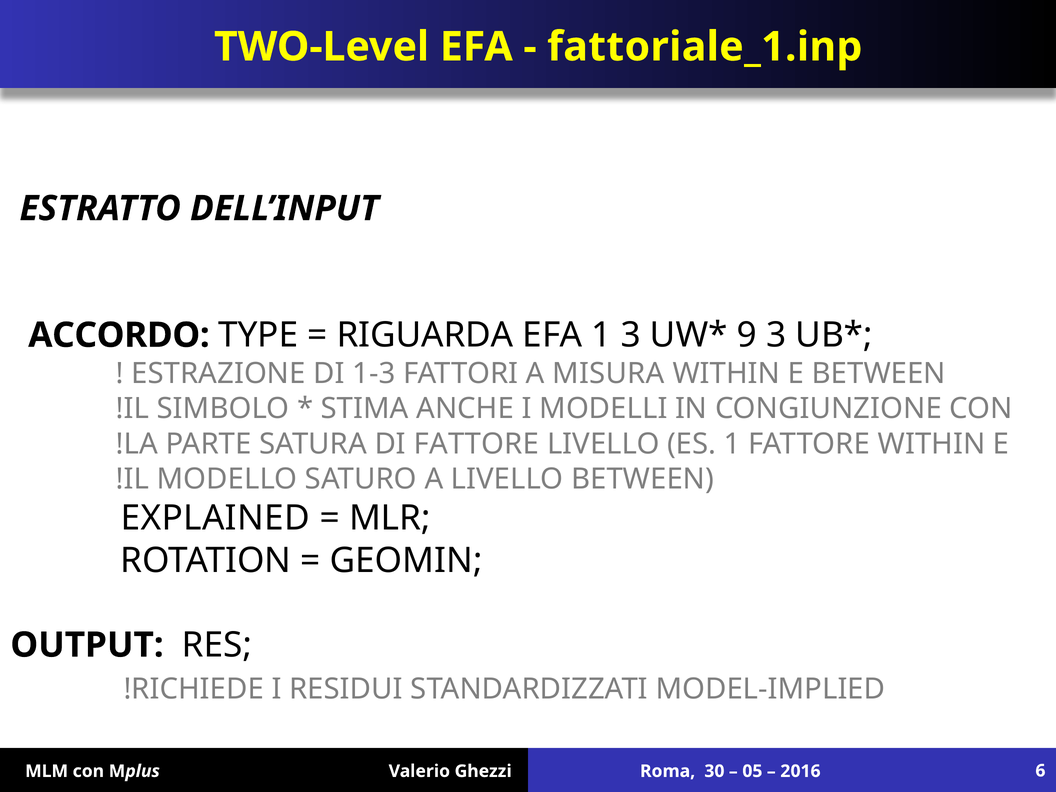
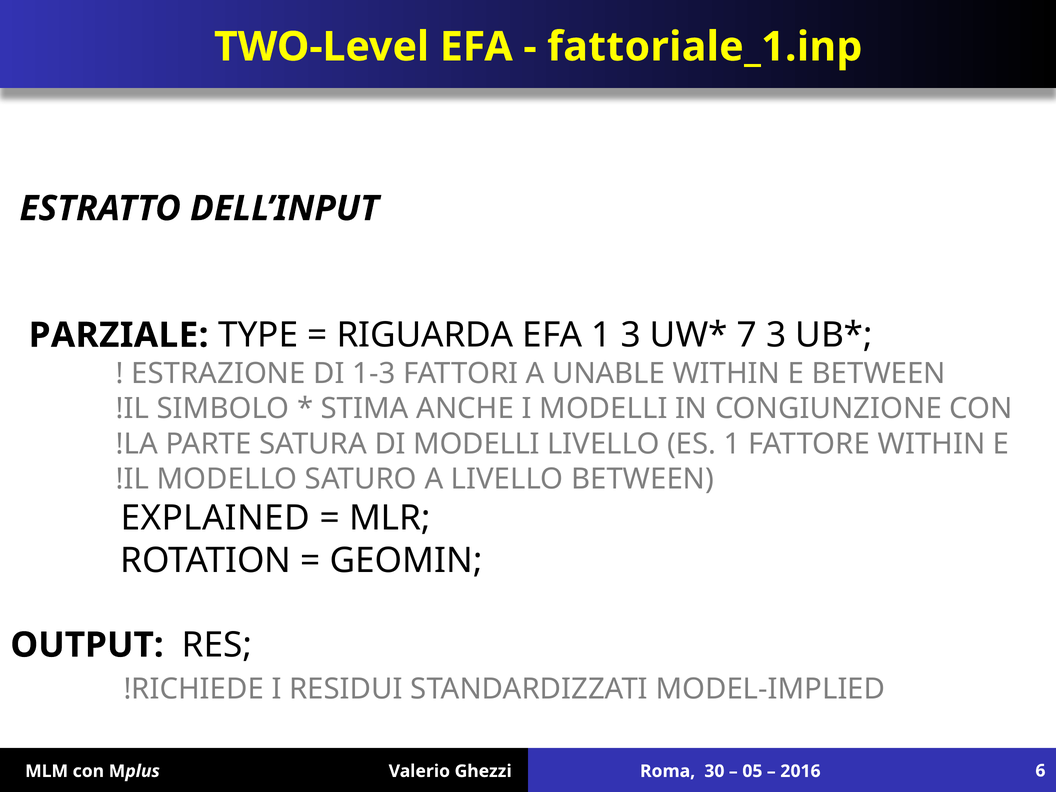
ACCORDO: ACCORDO -> PARZIALE (119, 335)
9: 9 -> 7 (747, 335)
MISURA: MISURA -> UNABLE (609, 374)
DI FATTORE: FATTORE -> MODELLI (477, 444)
